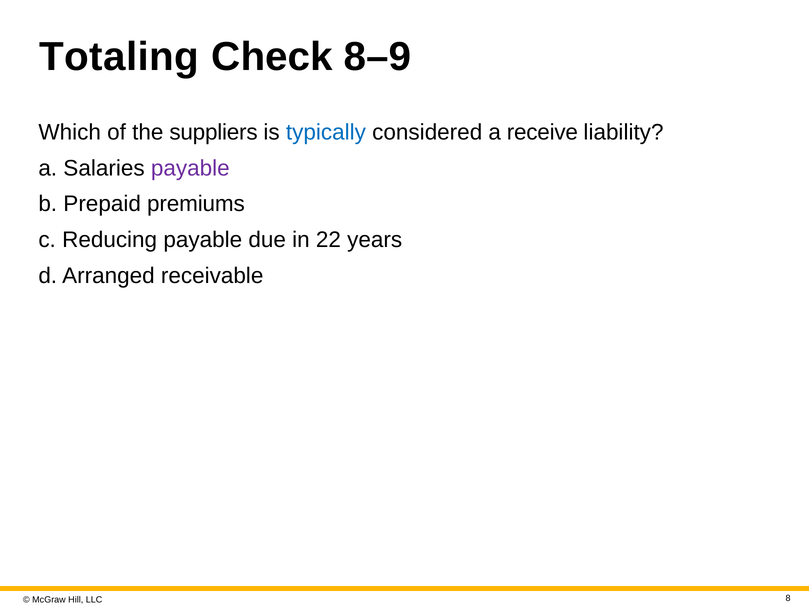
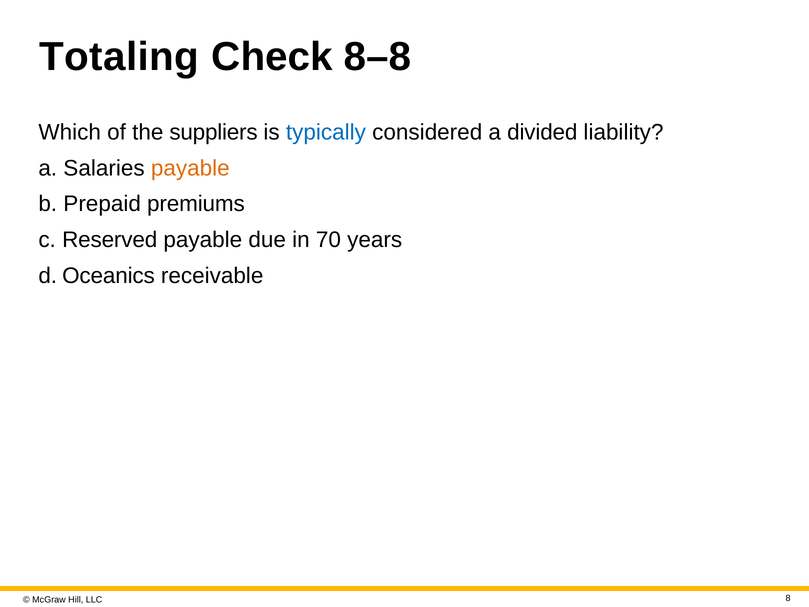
8–9: 8–9 -> 8–8 (378, 57)
receive: receive -> divided (542, 132)
payable colour: purple -> orange (190, 168)
Reducing: Reducing -> Reserved (110, 240)
22: 22 -> 70 (328, 240)
Arranged: Arranged -> Oceanics (108, 276)
